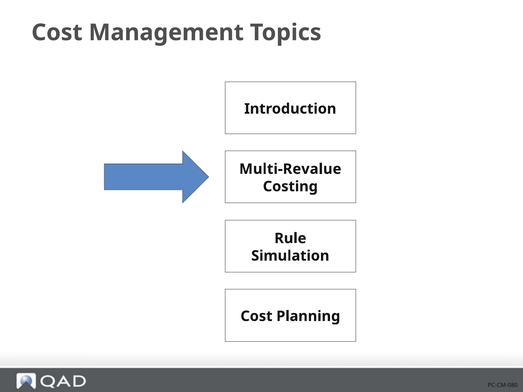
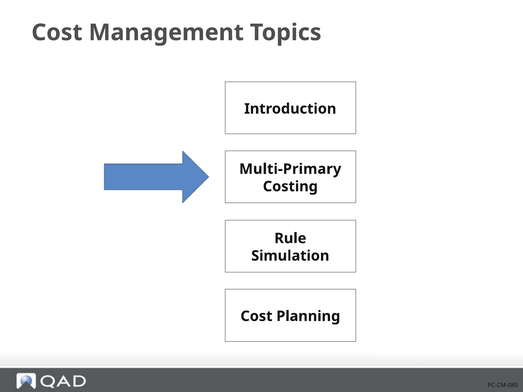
Multi-Revalue: Multi-Revalue -> Multi-Primary (290, 169)
